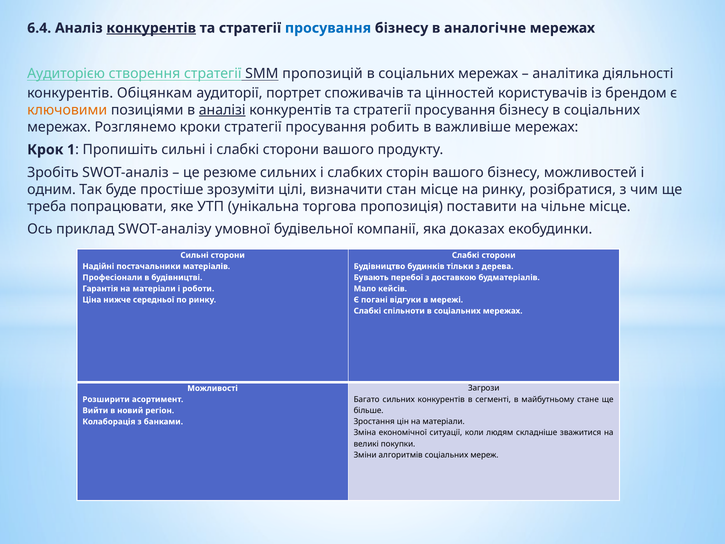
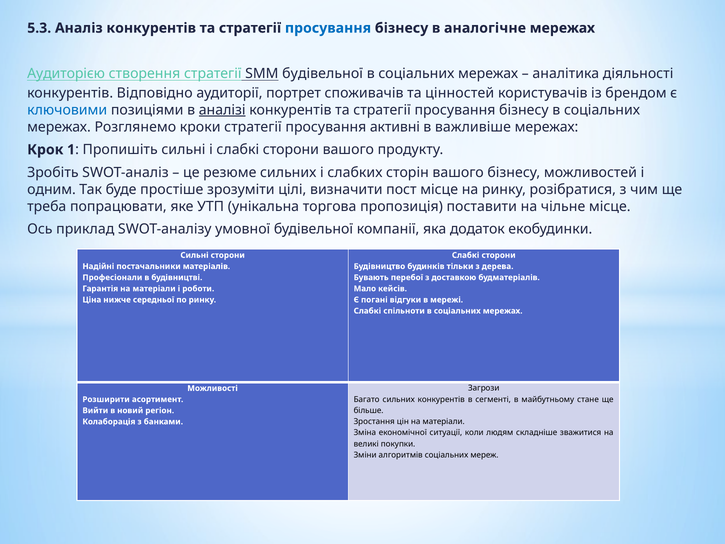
6.4: 6.4 -> 5.3 (39, 28)
конкурентів underline: present -> none (151, 28)
SMM пропозицій: пропозицій -> будівельної (323, 74)
Обіцянкам: Обіцянкам -> Відповідно (155, 93)
ключовими colour: orange -> blue (67, 110)
робить: робить -> активні (395, 127)
стан: стан -> пост (401, 189)
доказах: доказах -> додаток (477, 229)
